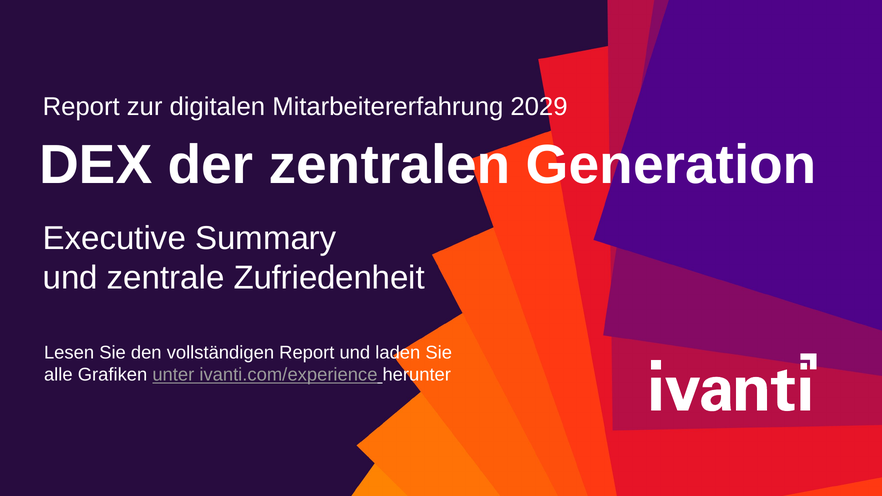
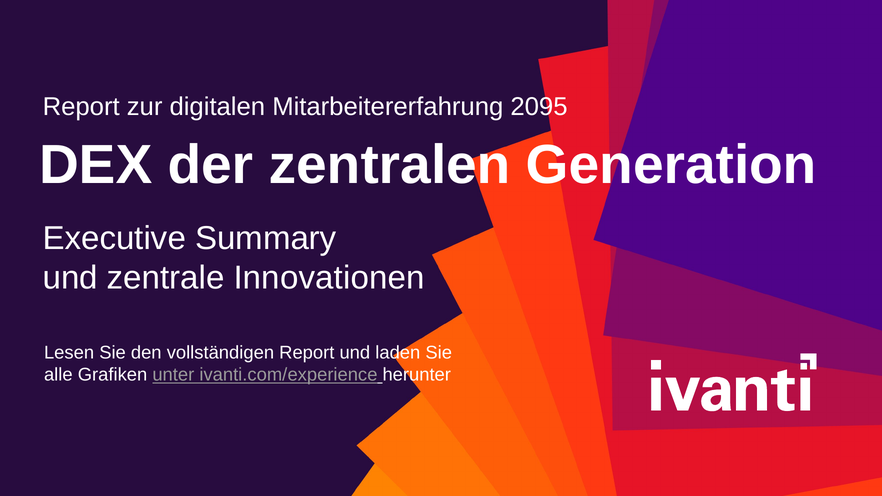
2029: 2029 -> 2095 (539, 107)
Zufriedenheit: Zufriedenheit -> Innovationen (329, 278)
